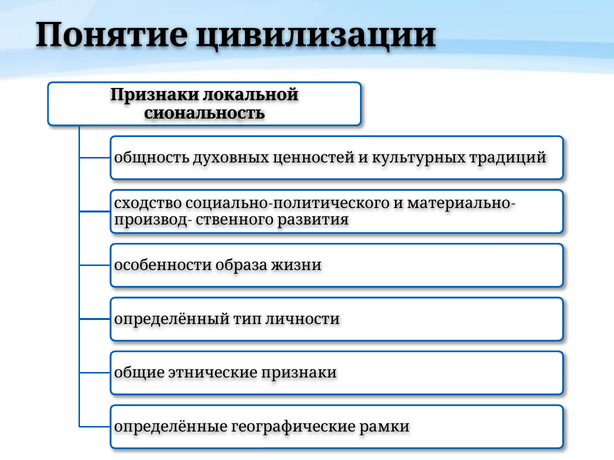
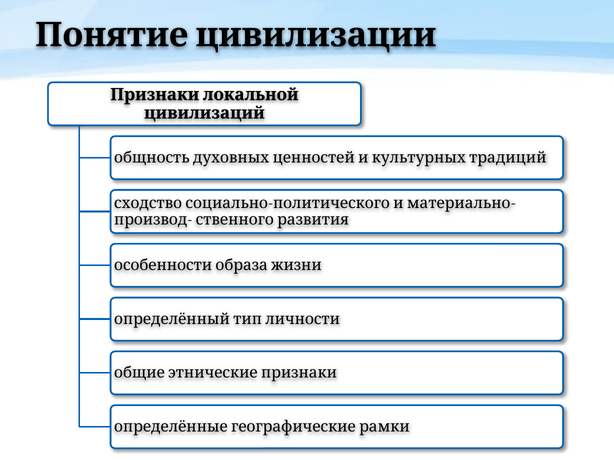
сиональность: сиональность -> цивилизаций (204, 113)
